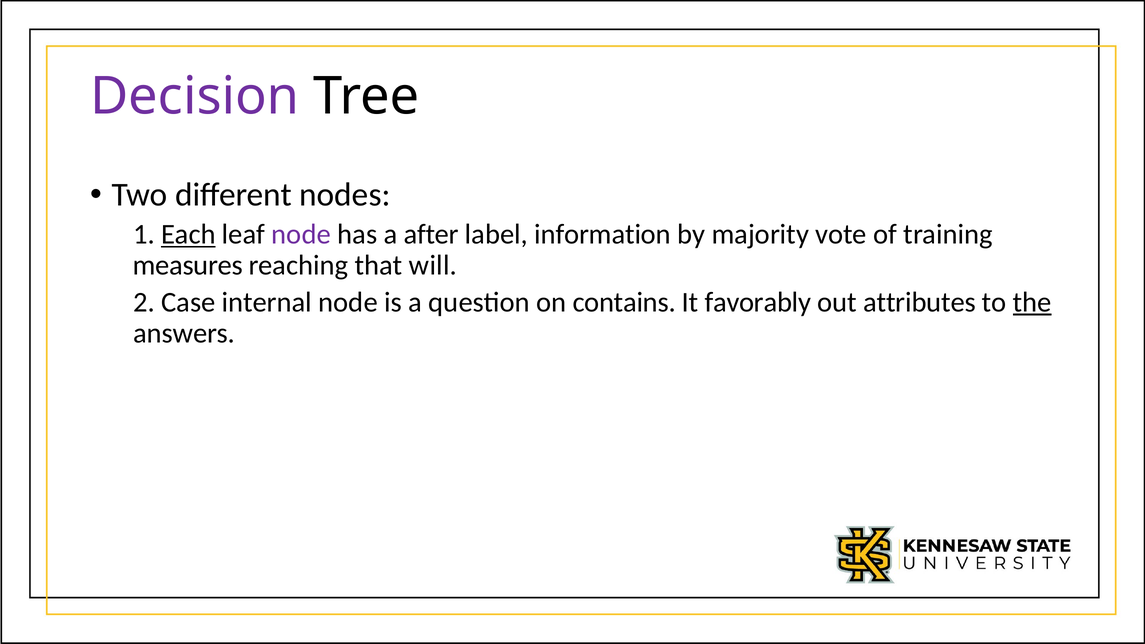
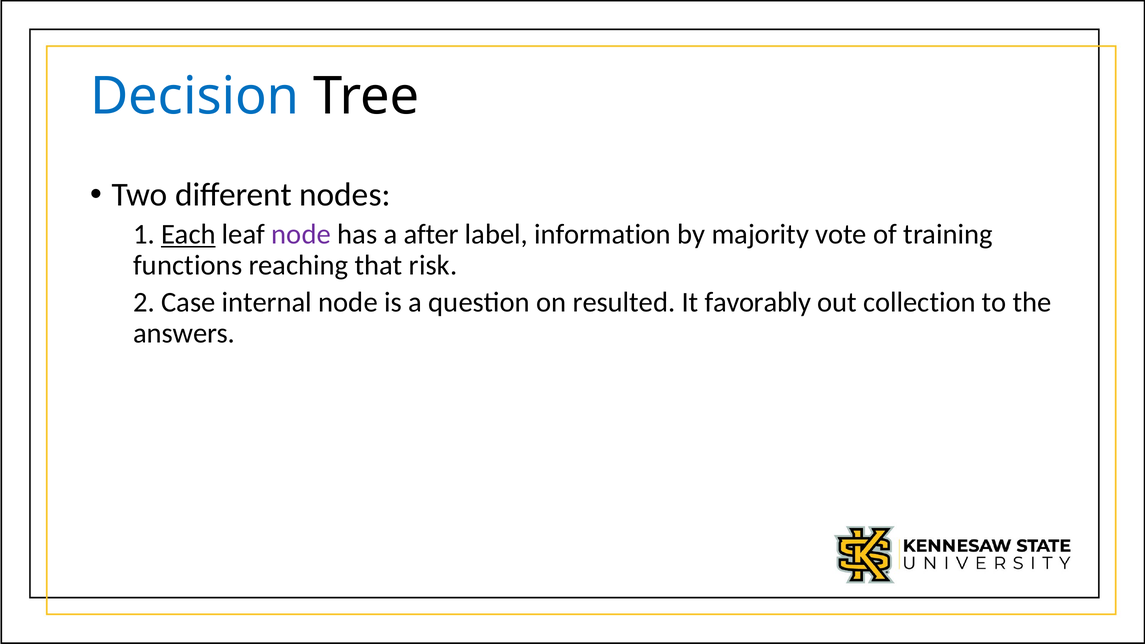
Decision colour: purple -> blue (195, 96)
measures: measures -> functions (188, 265)
will: will -> risk (433, 265)
contains: contains -> resulted (624, 302)
attributes: attributes -> collection (919, 302)
the underline: present -> none (1032, 302)
